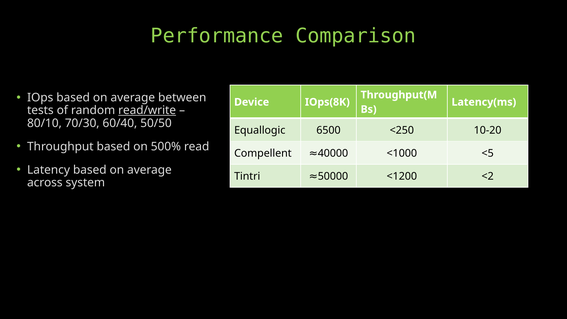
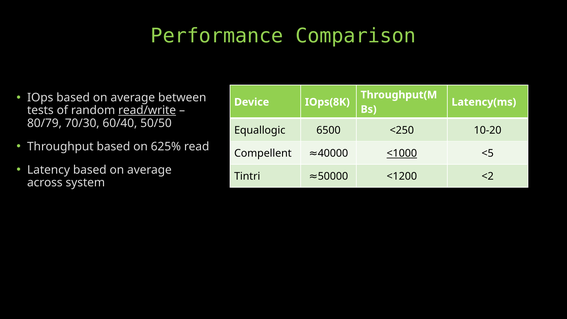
80/10: 80/10 -> 80/79 (44, 123)
500%: 500% -> 625% (166, 146)
<1000 underline: none -> present (402, 153)
